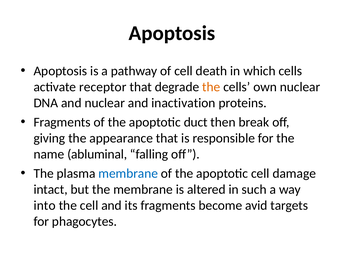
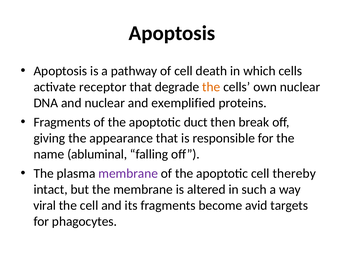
inactivation: inactivation -> exemplified (183, 103)
membrane colour: blue -> purple (128, 173)
damage: damage -> thereby (294, 173)
into: into -> viral (45, 206)
